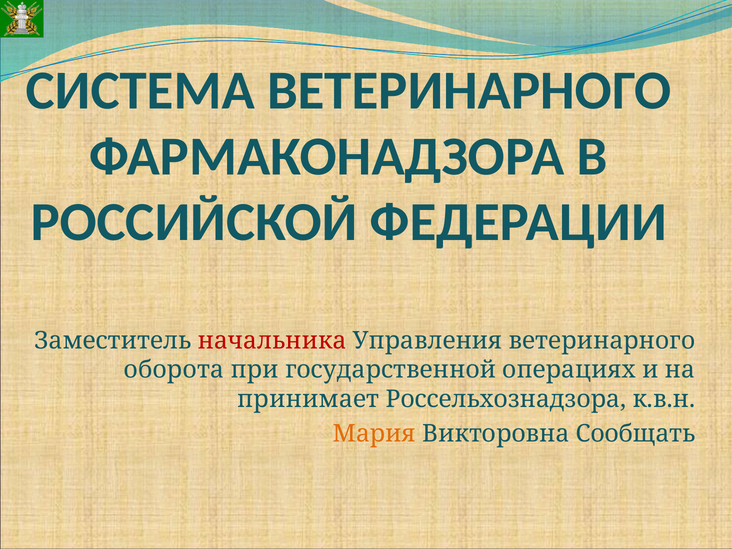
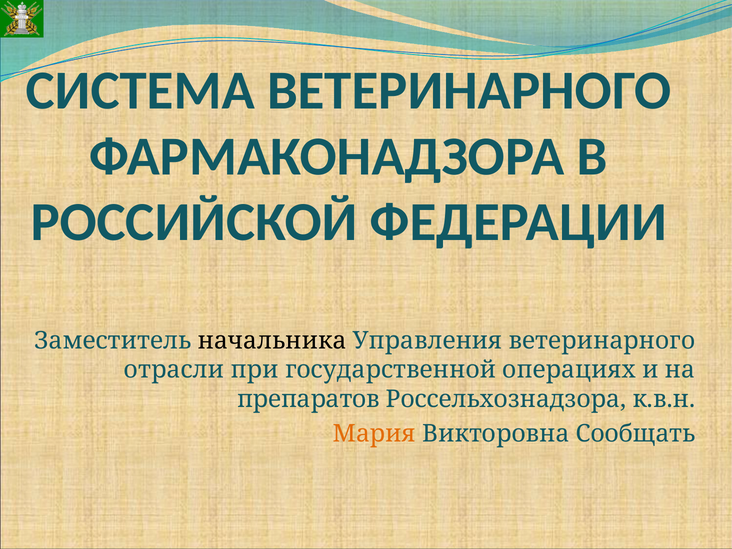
начальника colour: red -> black (272, 341)
оборота: оборота -> отрасли (174, 370)
принимает: принимает -> препаратов (308, 399)
